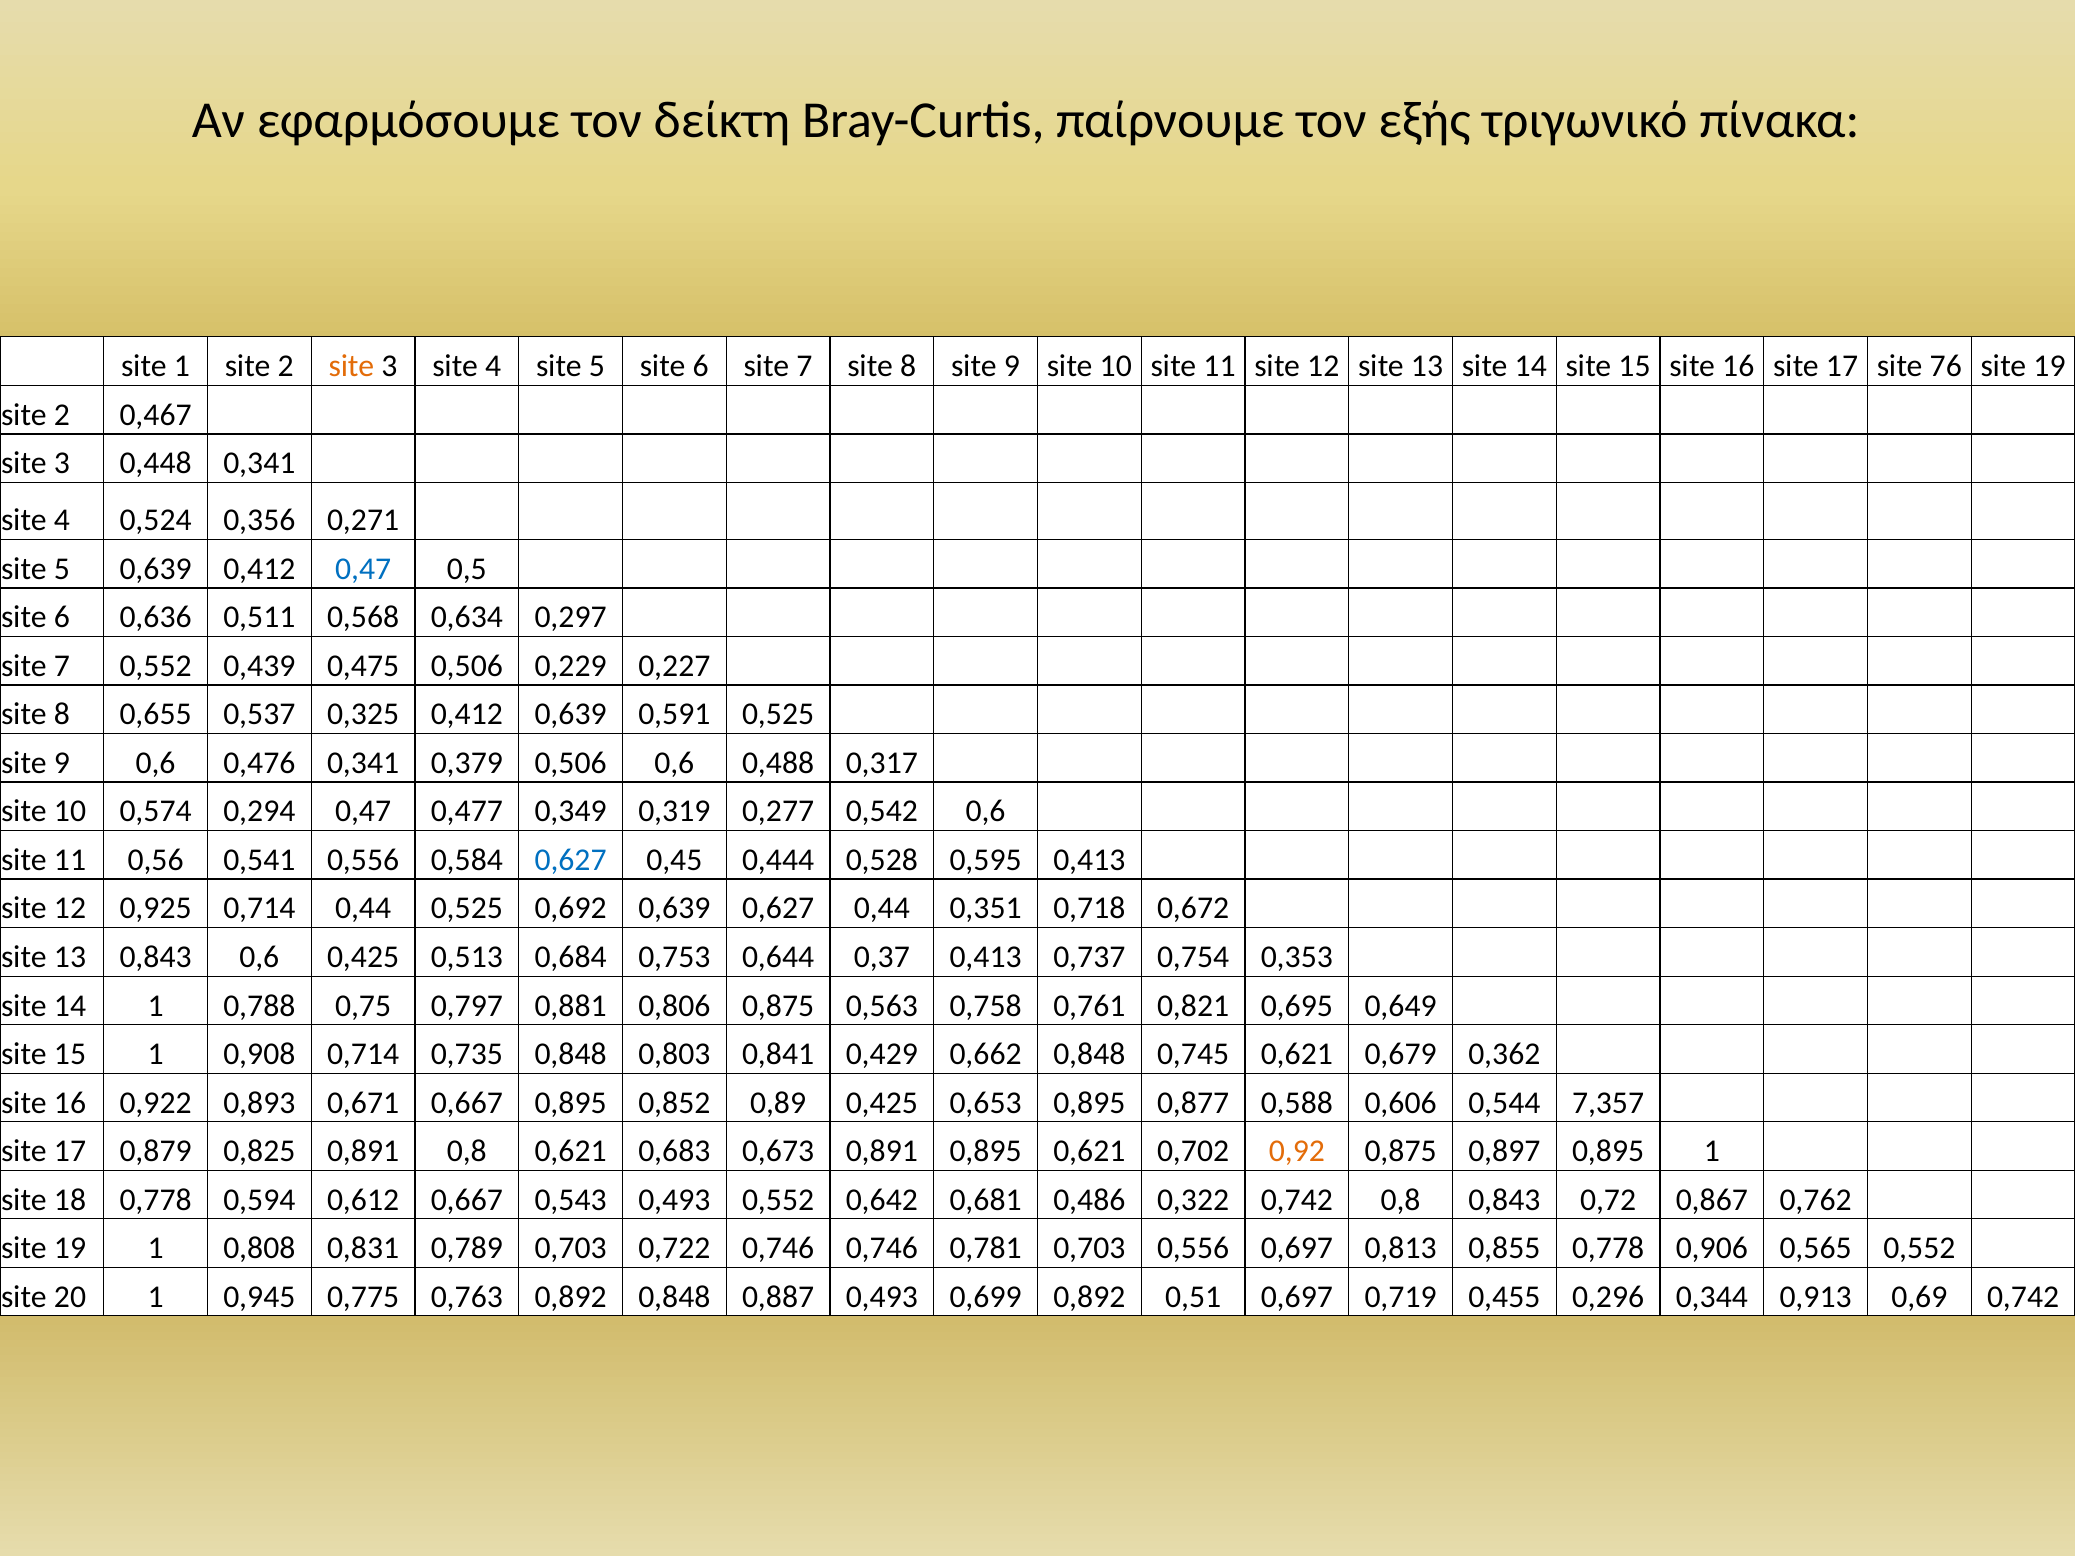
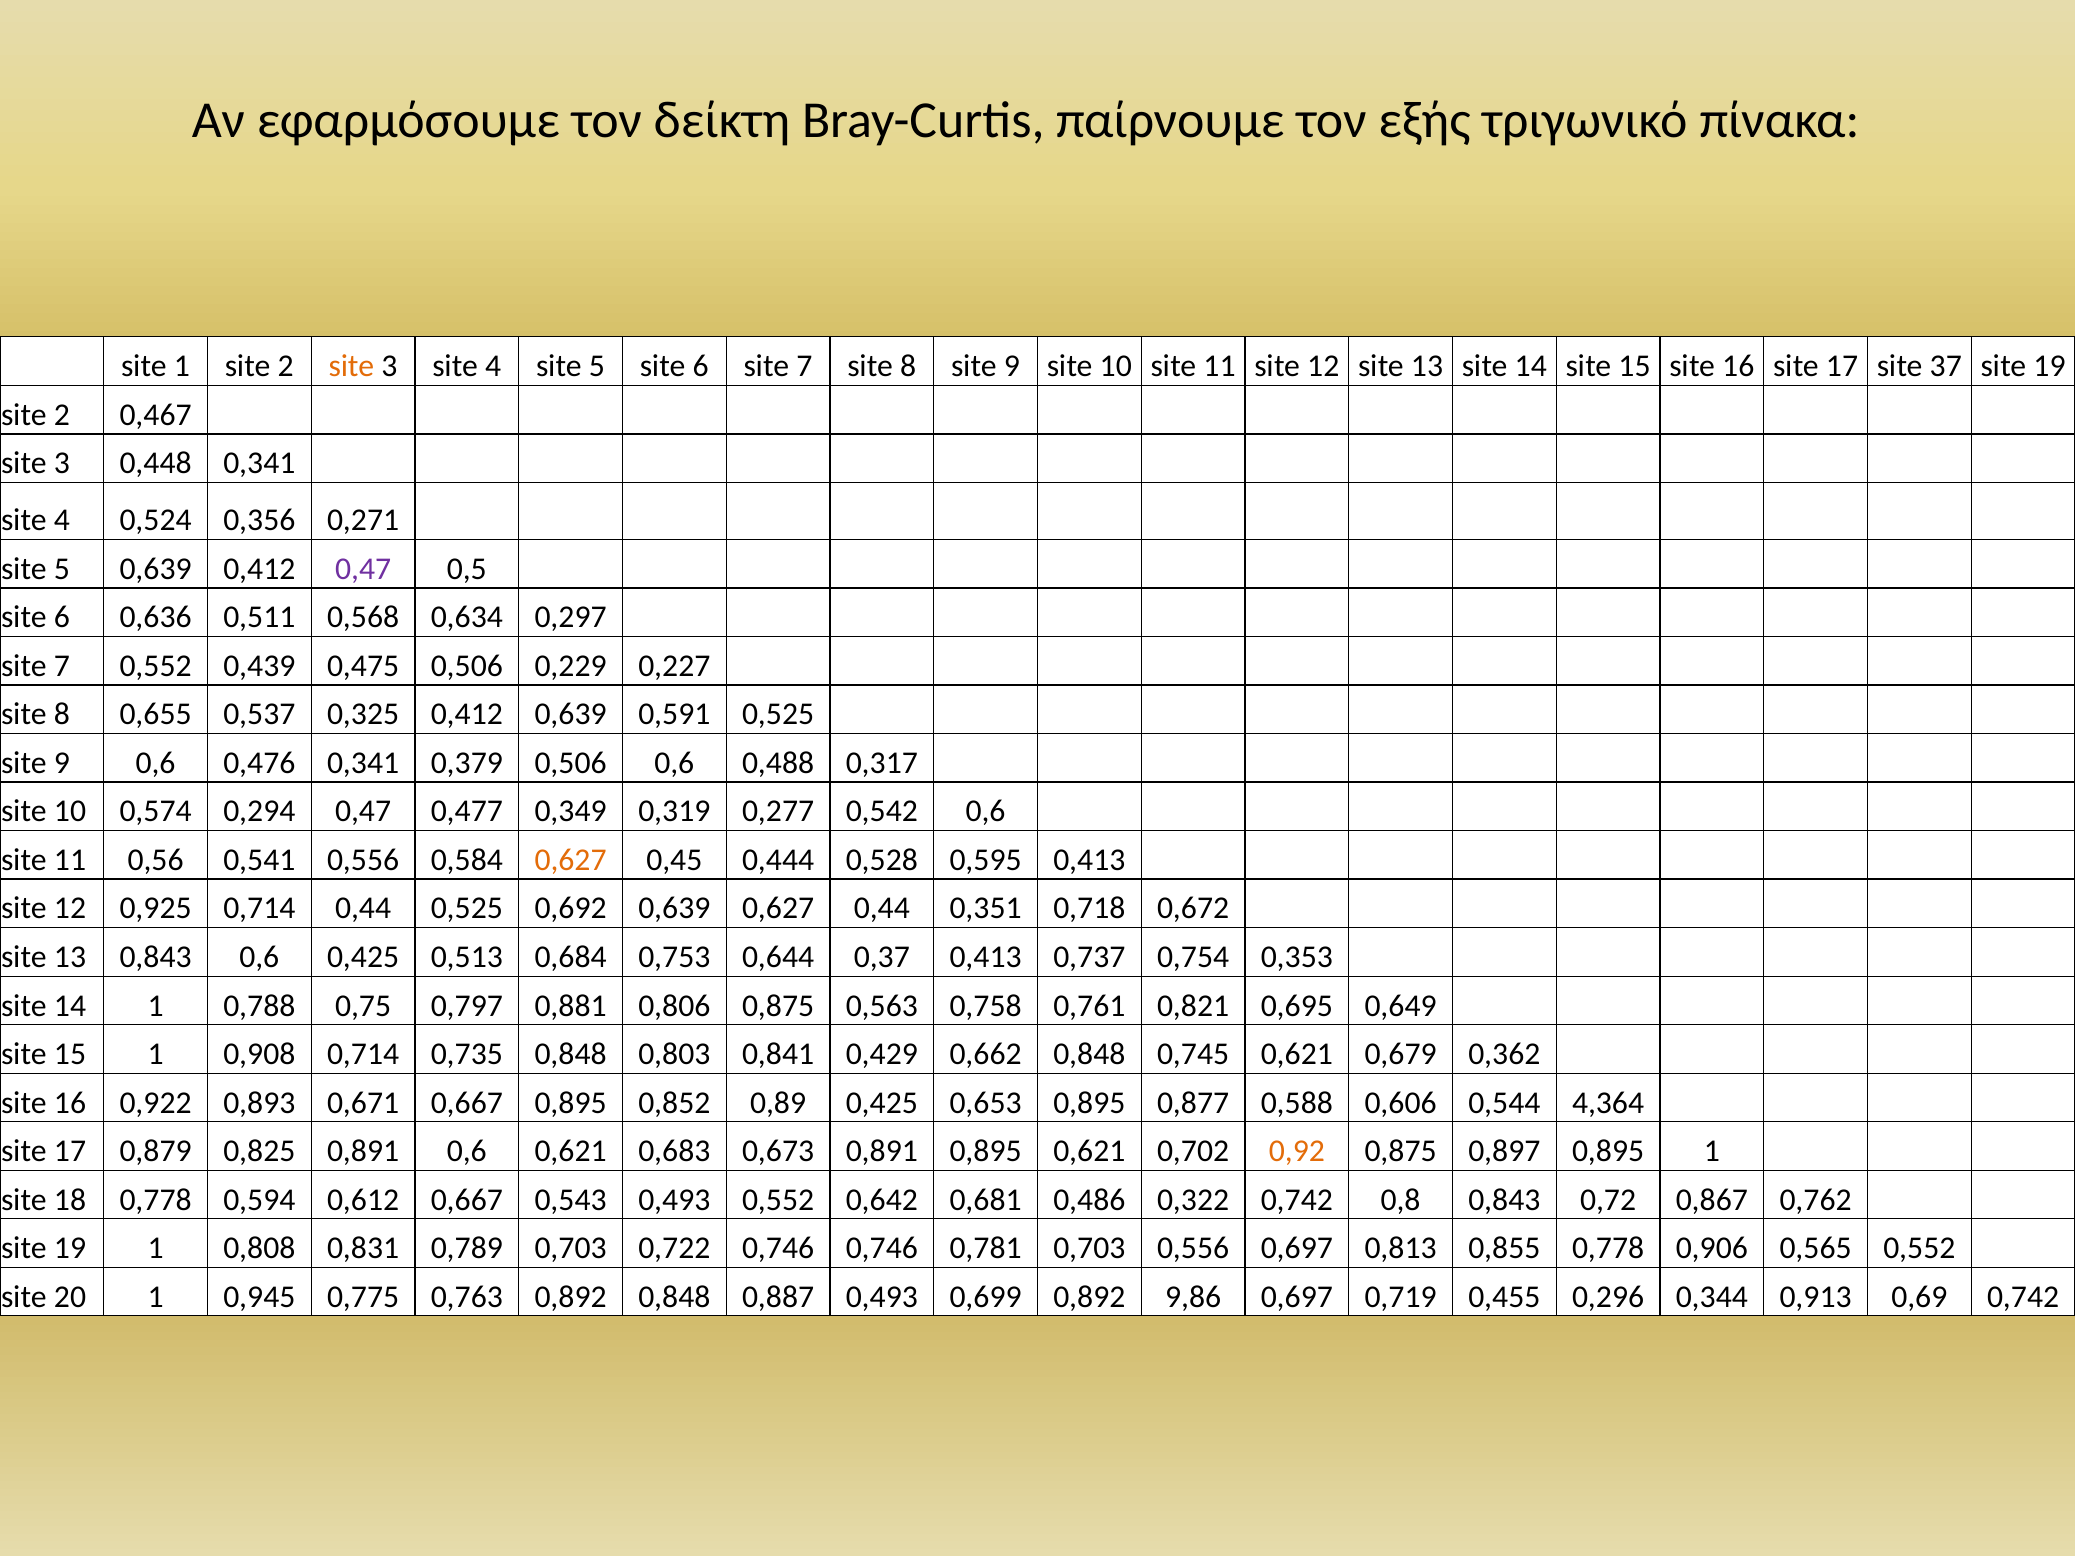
76: 76 -> 37 (1946, 366)
0,47 colour: blue -> purple (363, 569)
0,627 colour: blue -> orange (571, 860)
7,357: 7,357 -> 4,364 (1608, 1103)
0,891 0,8: 0,8 -> 0,6 (467, 1151)
0,51: 0,51 -> 9,86 (1193, 1297)
